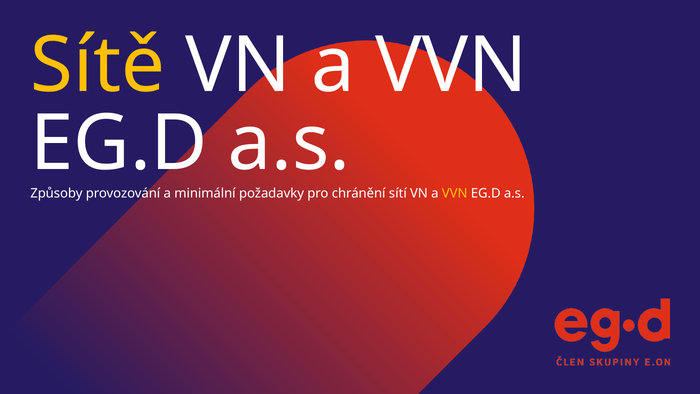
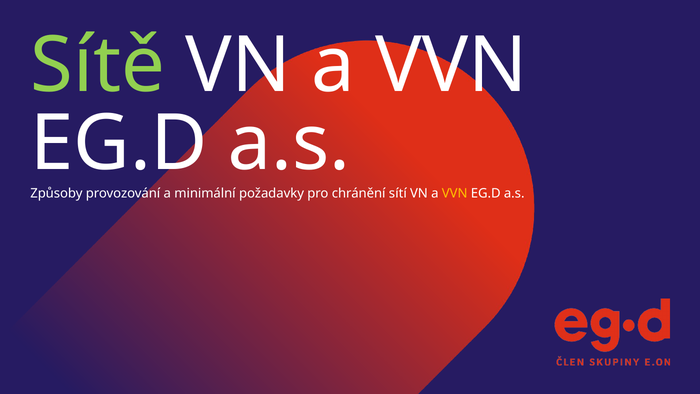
Sítě colour: yellow -> light green (98, 66)
